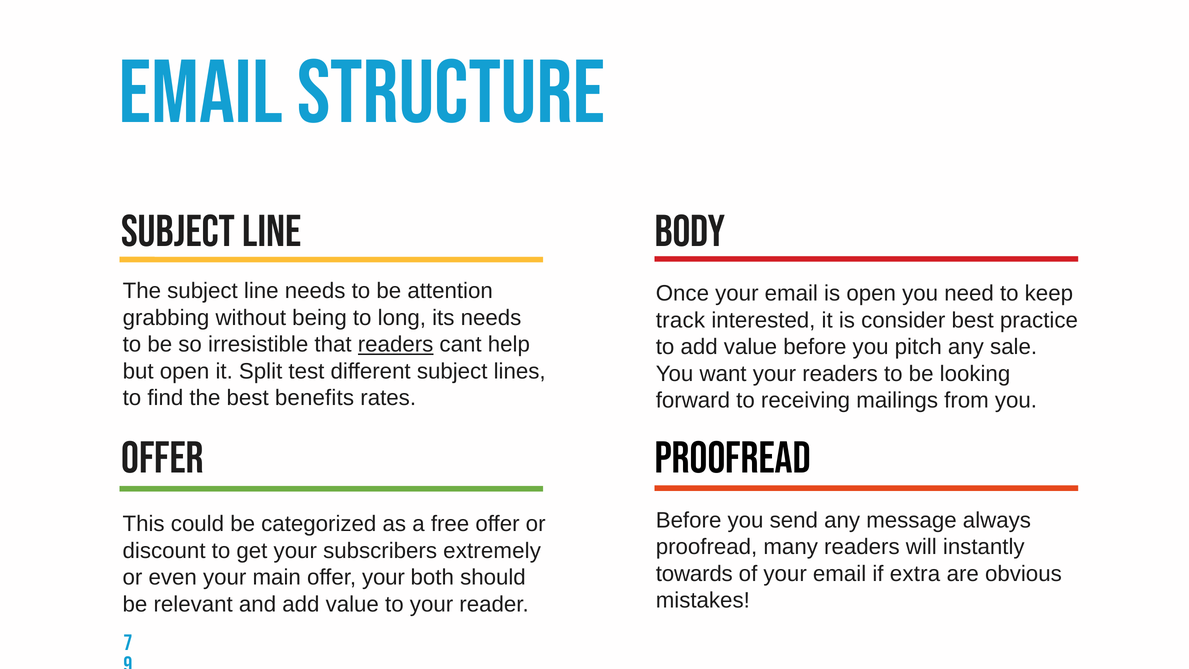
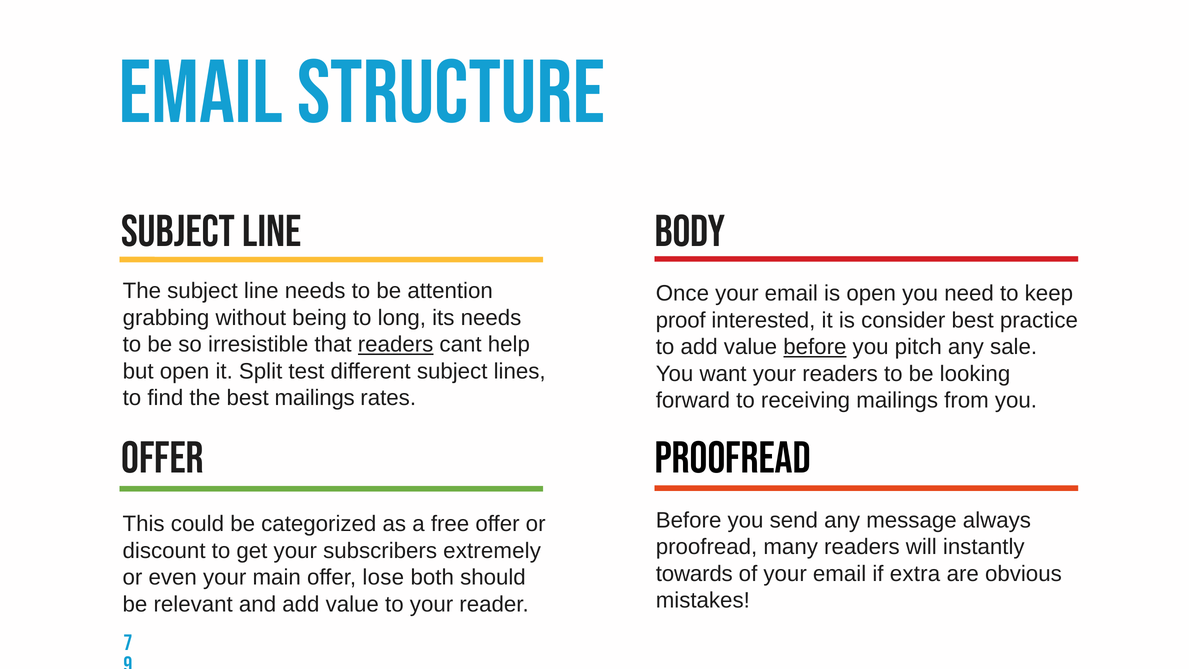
track: track -> proof (681, 320)
before underline: none -> present (815, 347)
best benefits: benefits -> mailings (315, 398)
offer your: your -> lose (383, 577)
